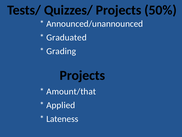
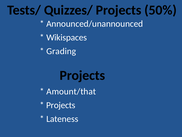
Graduated: Graduated -> Wikispaces (67, 37)
Applied: Applied -> Projects (61, 105)
